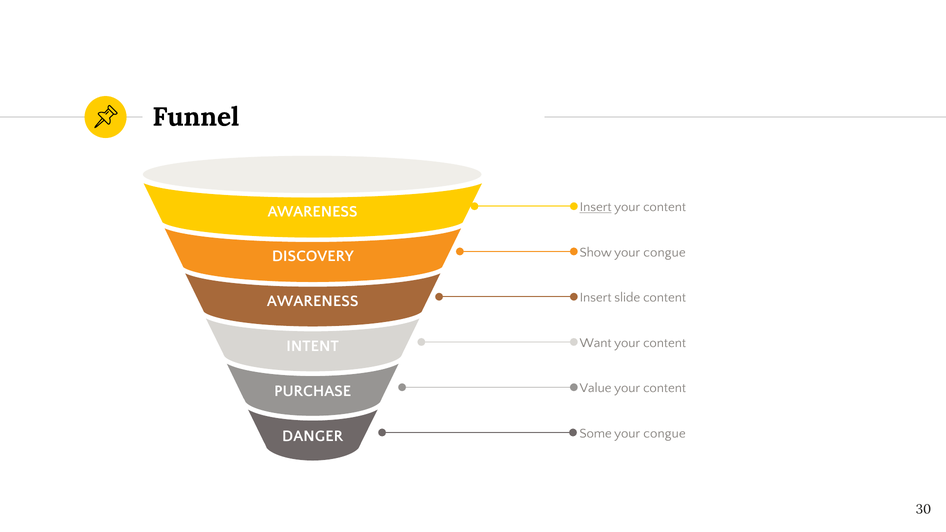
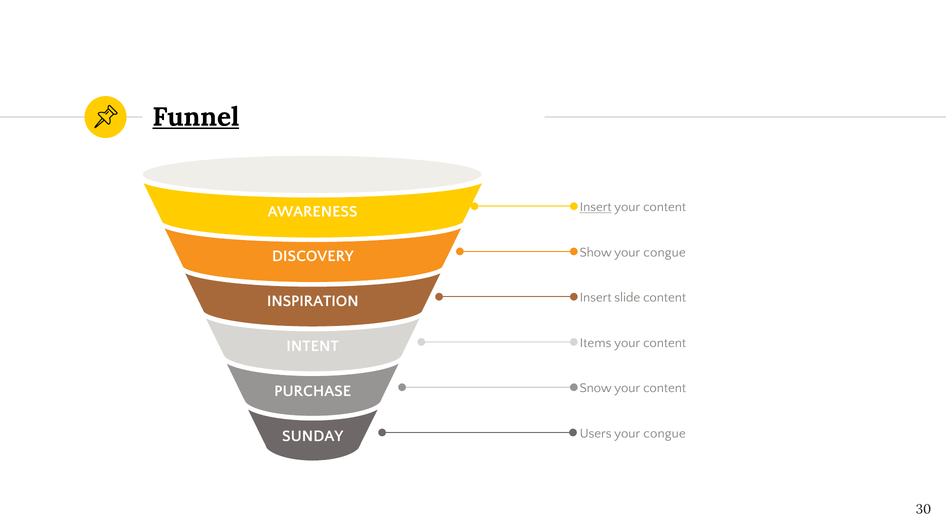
Funnel underline: none -> present (196, 117)
AWARENESS: AWARENESS -> INSPIRATION (313, 301)
Want: Want -> Items (596, 343)
Value: Value -> Snow (596, 388)
Some: Some -> Users (596, 433)
DANGER: DANGER -> SUNDAY (313, 436)
